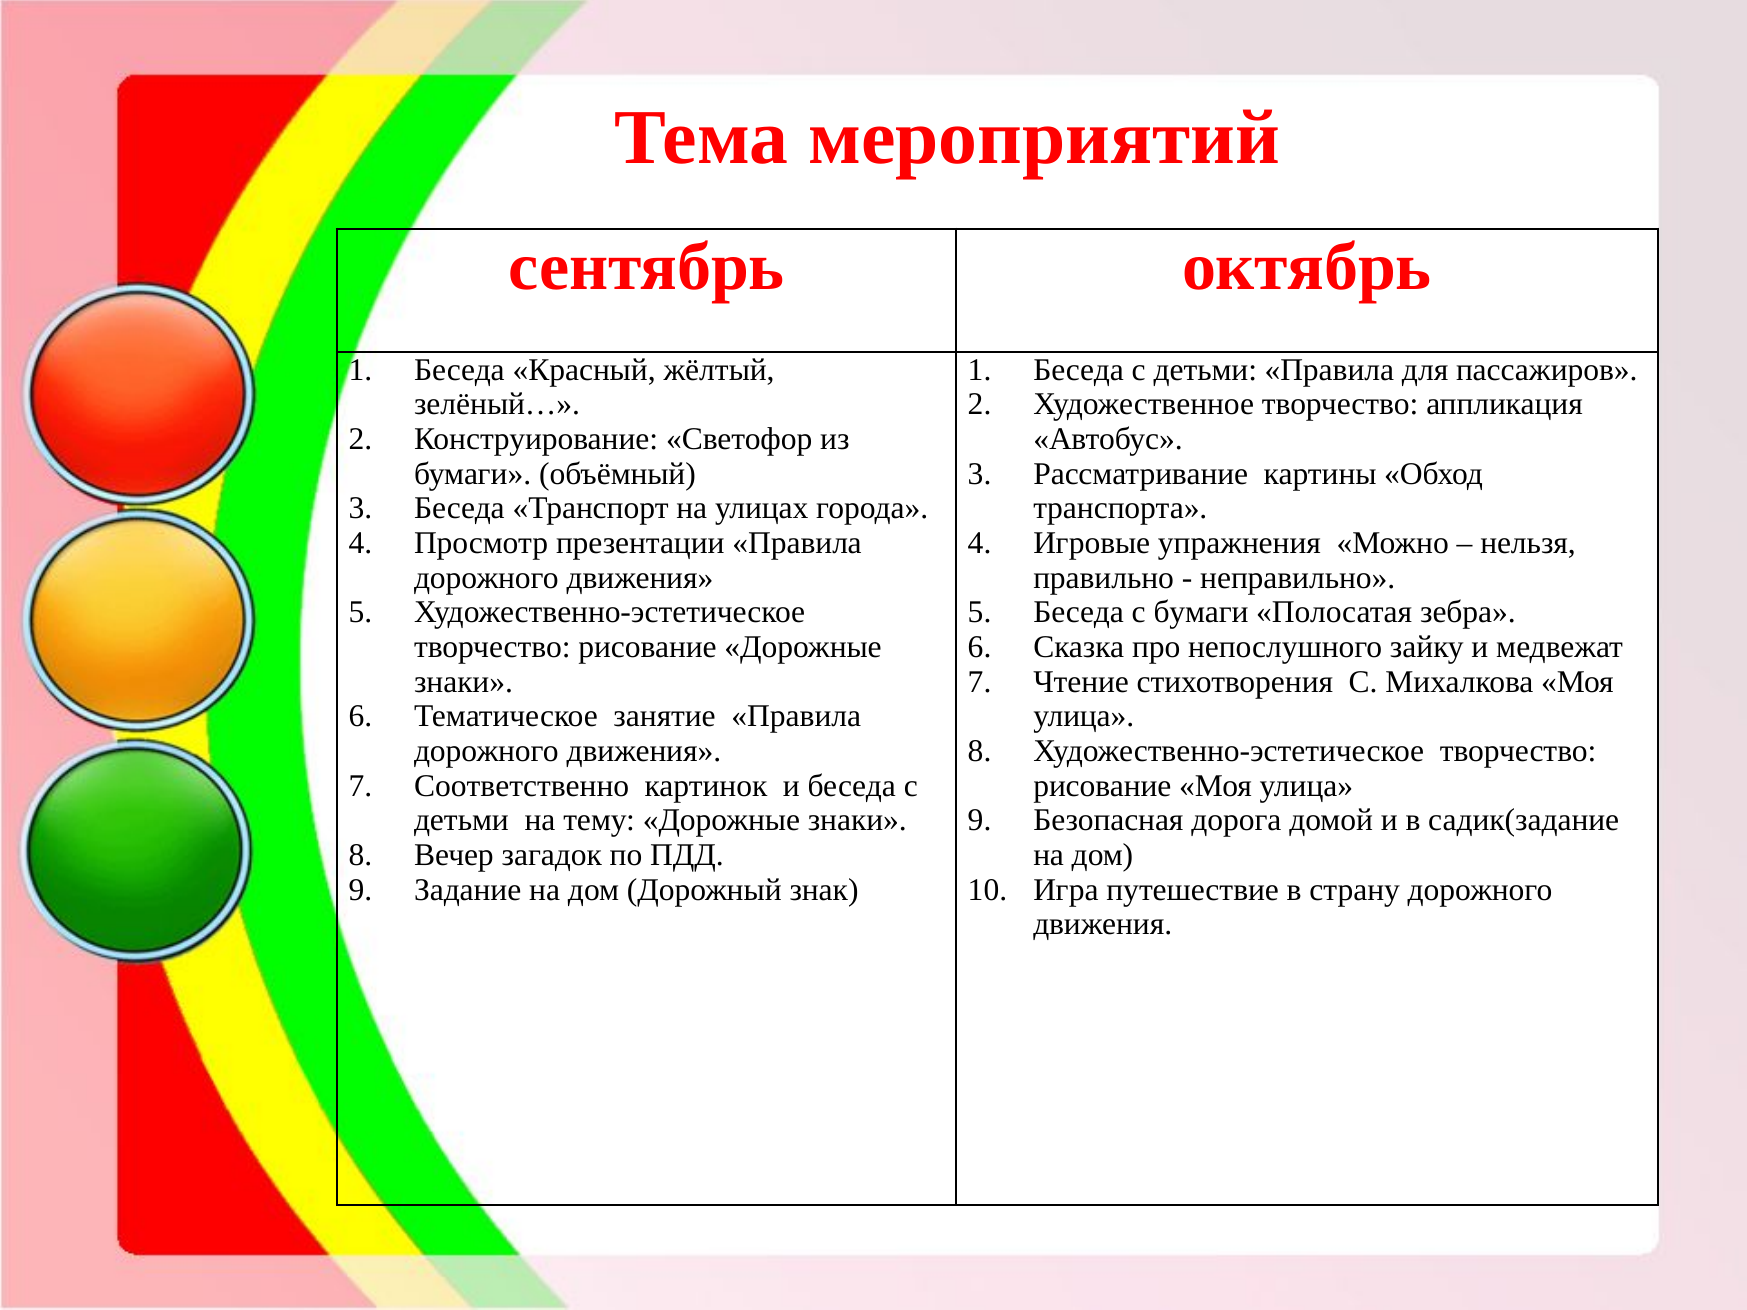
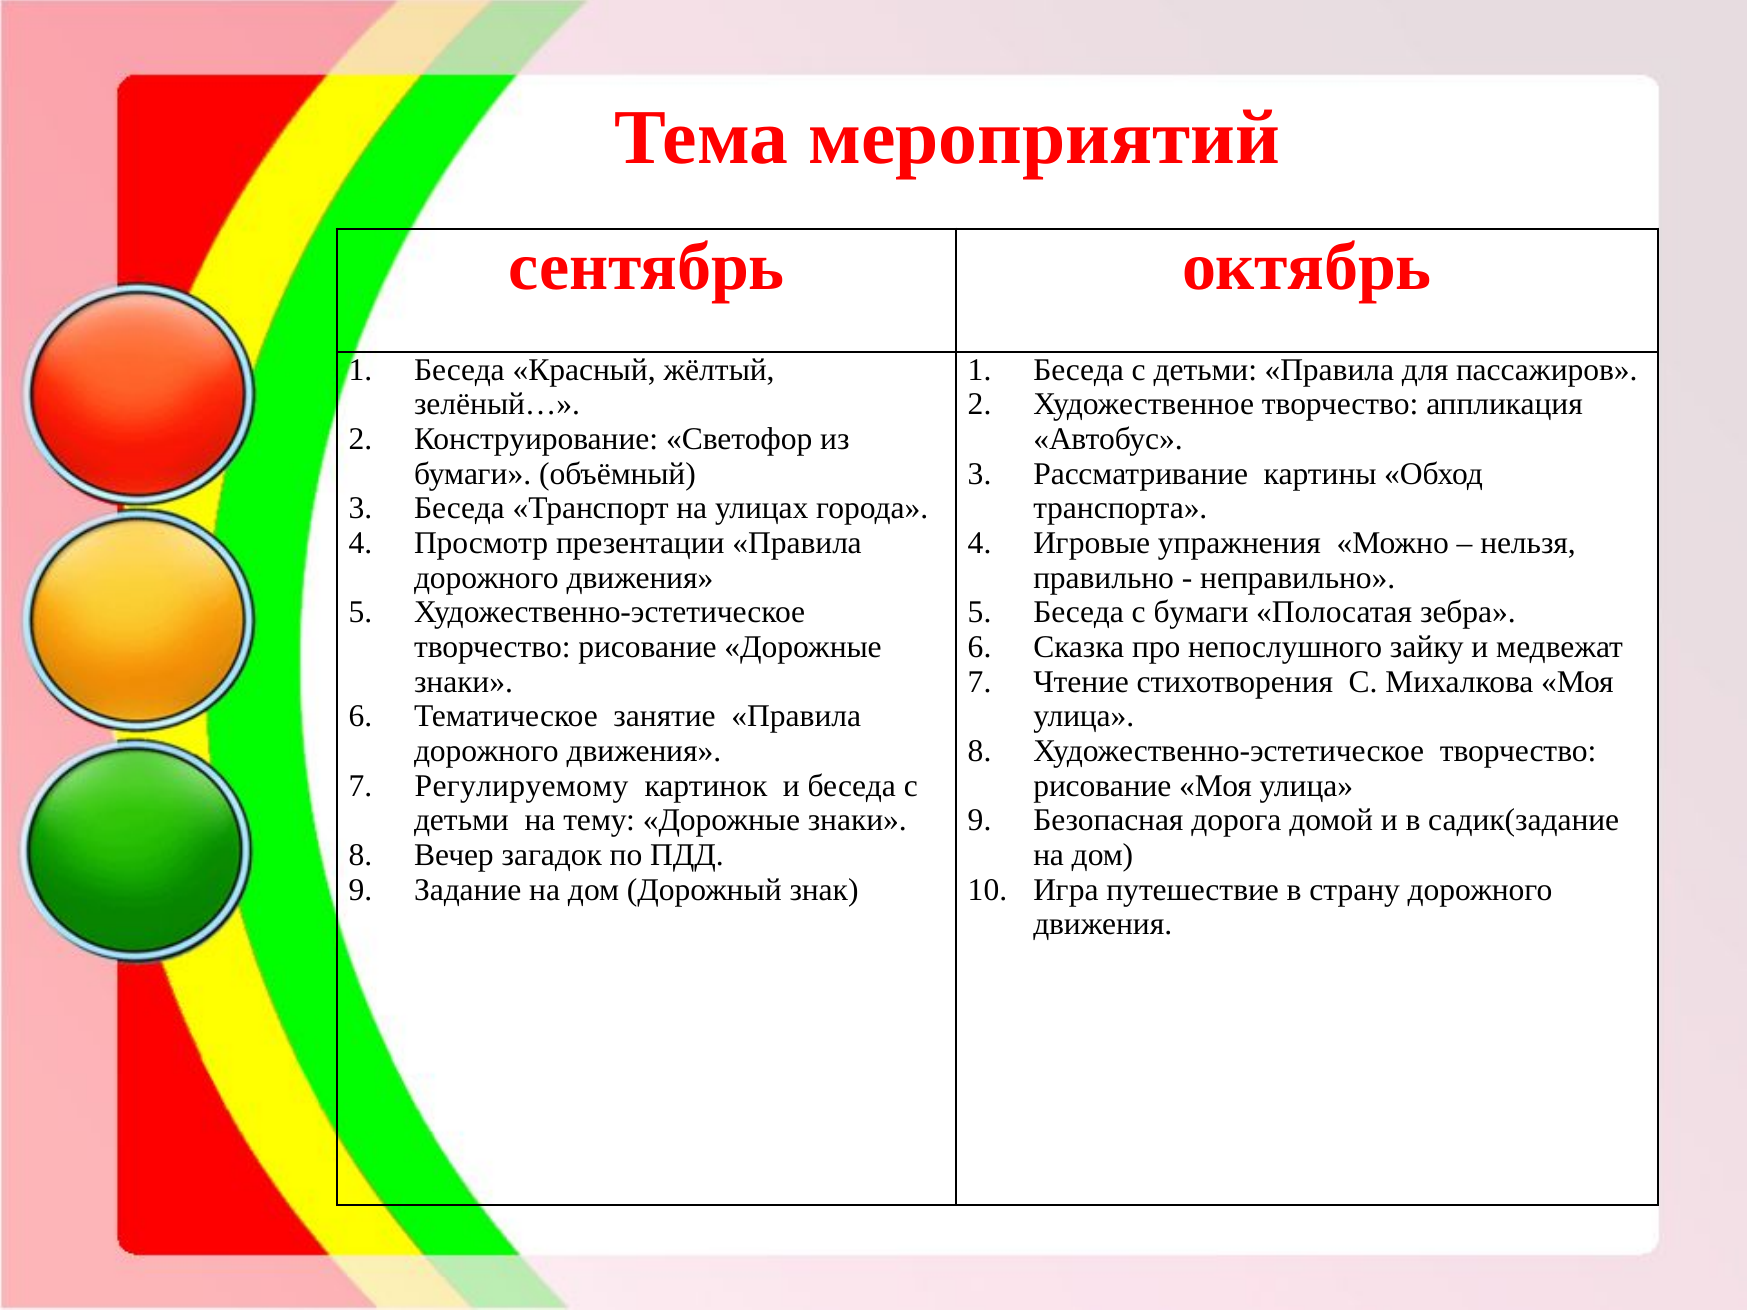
Соответственно: Соответственно -> Регулируемому (522, 786)
